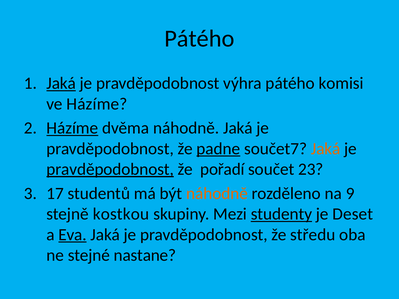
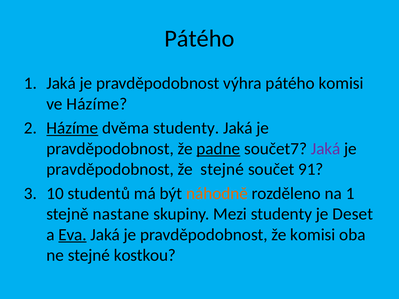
Jaká underline: present -> none (61, 83)
dvěma náhodně: náhodně -> studenty (186, 128)
Jaká colour: orange -> purple (326, 149)
pravděpodobnost underline: present -> none (110, 169)
že pořadí: pořadí -> stejné (222, 169)
23: 23 -> 91 (311, 169)
17: 17 -> 10 (55, 194)
na 9: 9 -> 1 (350, 194)
kostkou: kostkou -> nastane (121, 214)
studenty underline: present -> none (281, 214)
že středu: středu -> komisi (313, 235)
nastane: nastane -> kostkou (145, 255)
